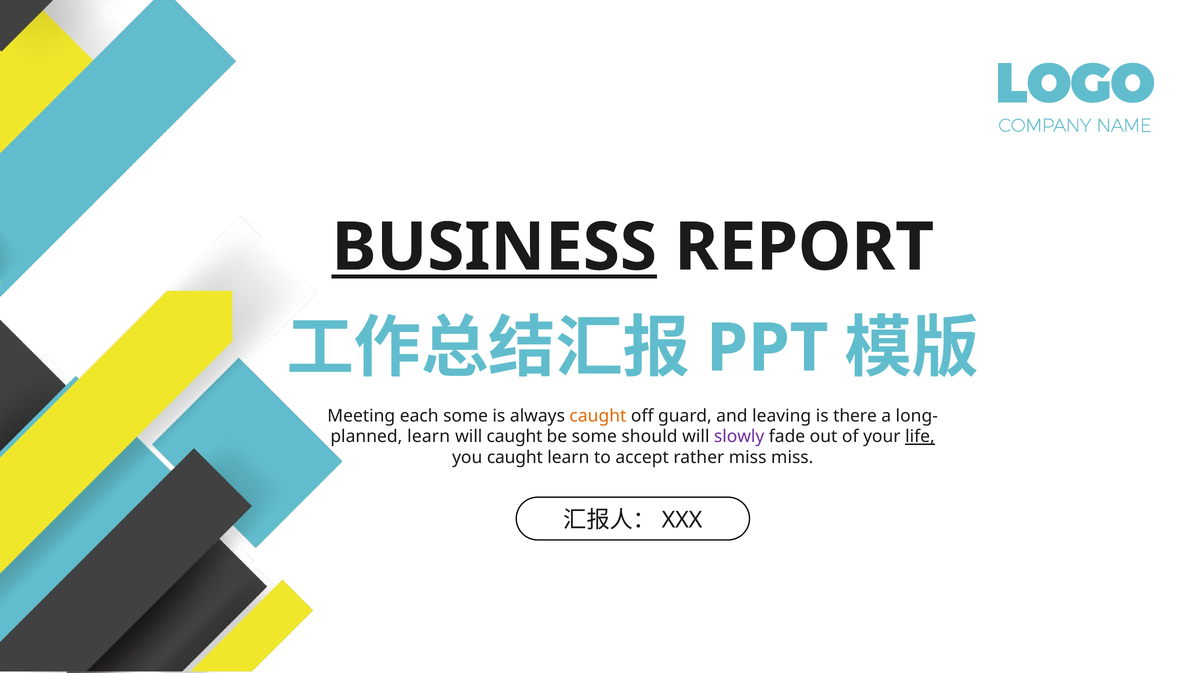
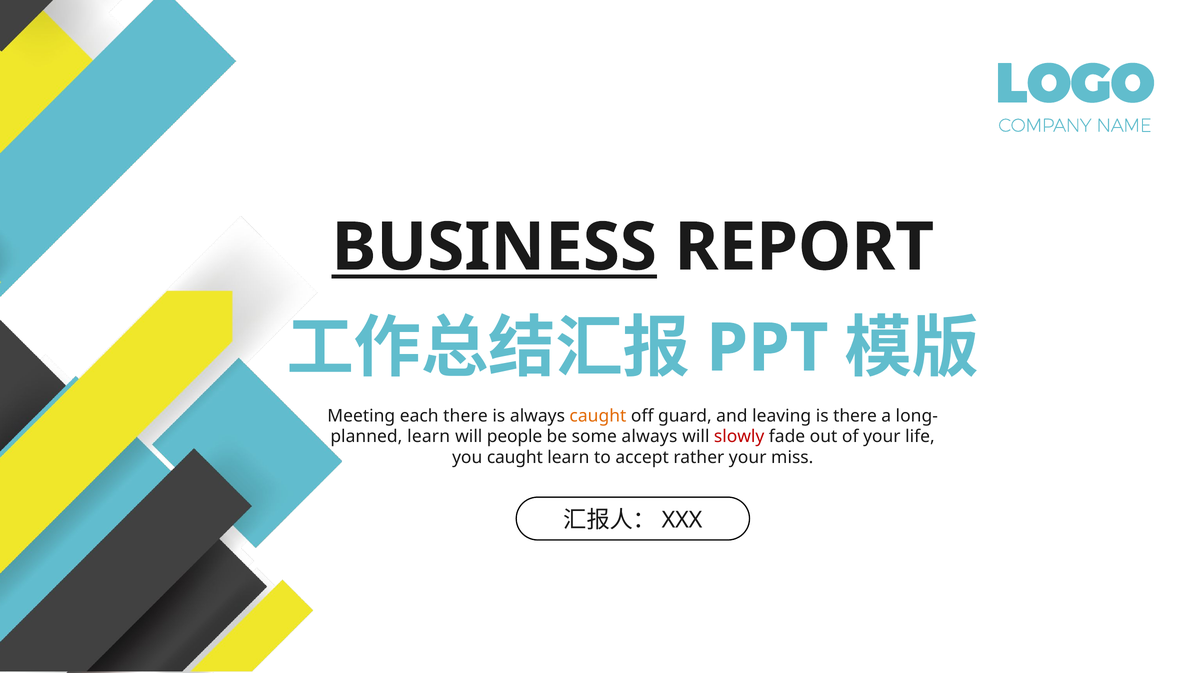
each some: some -> there (465, 416)
will caught: caught -> people (515, 437)
some should: should -> always (649, 437)
slowly colour: purple -> red (739, 437)
life underline: present -> none (920, 437)
rather miss: miss -> your (748, 458)
